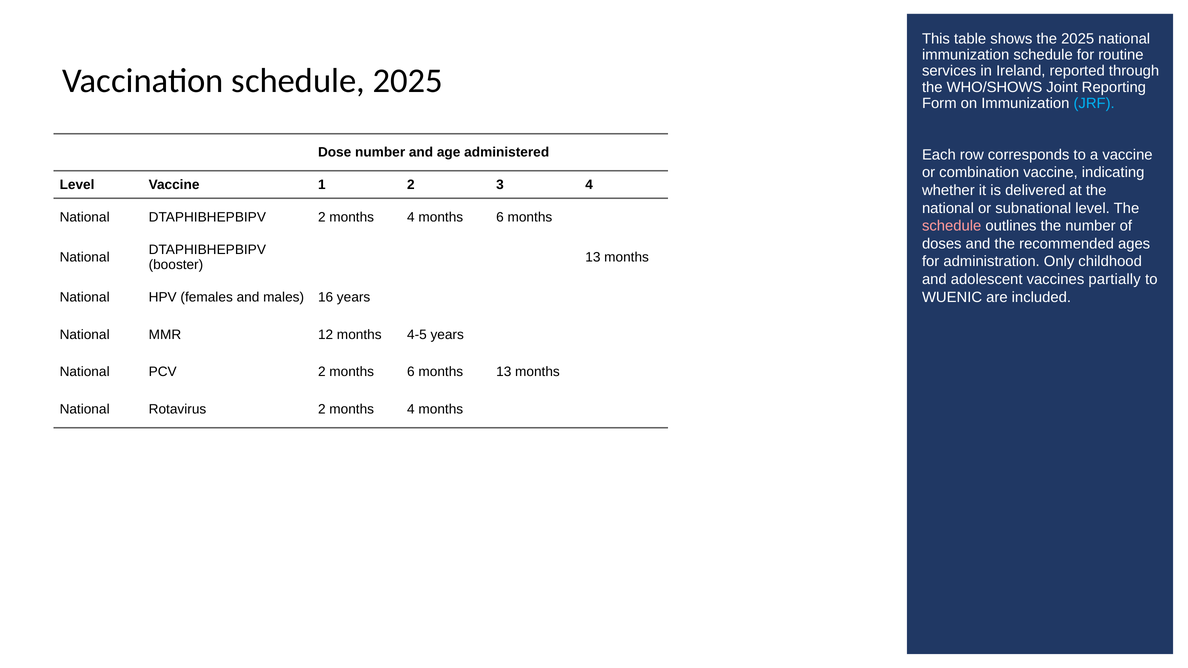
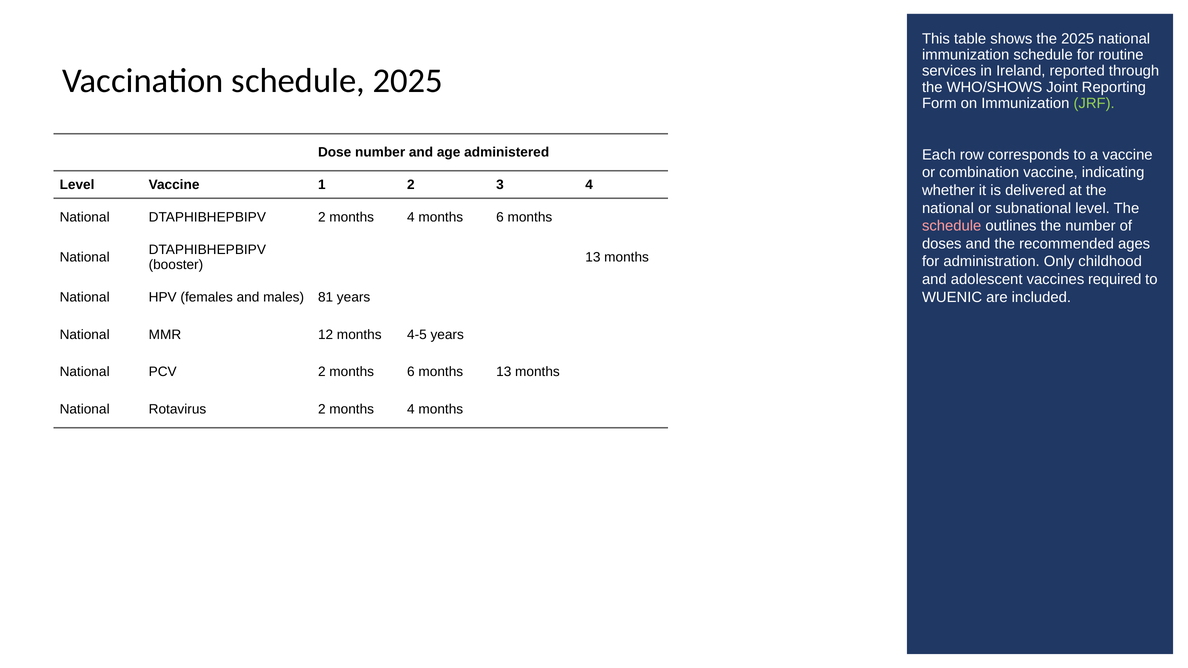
JRF colour: light blue -> light green (1094, 103)
partially: partially -> required (1115, 280)
16: 16 -> 81 (326, 297)
